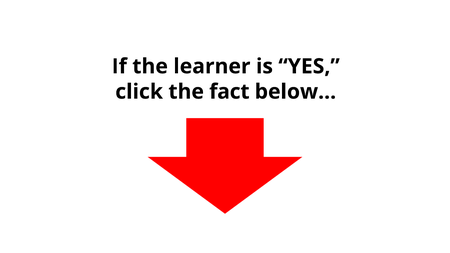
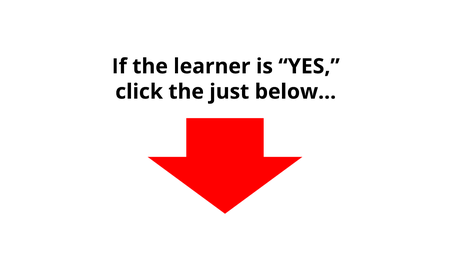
fact: fact -> just (229, 92)
